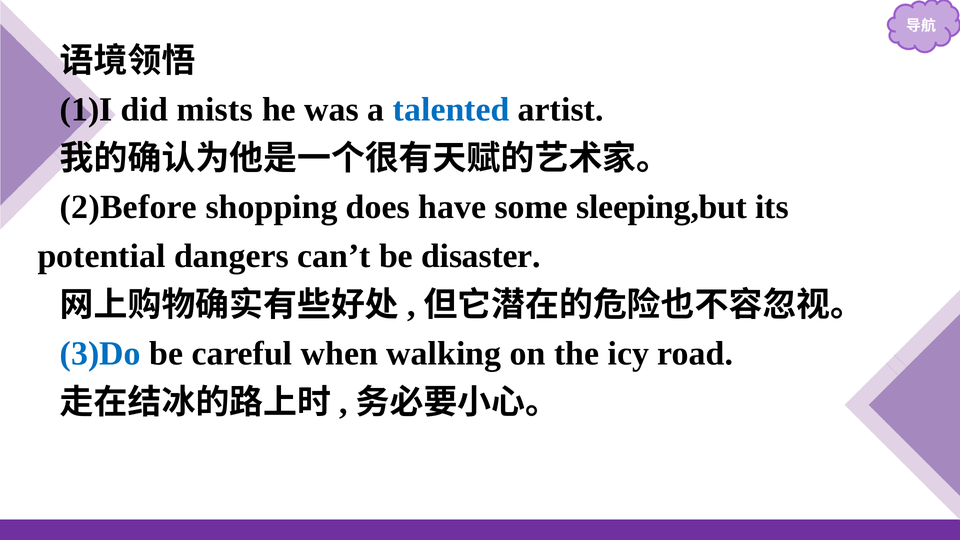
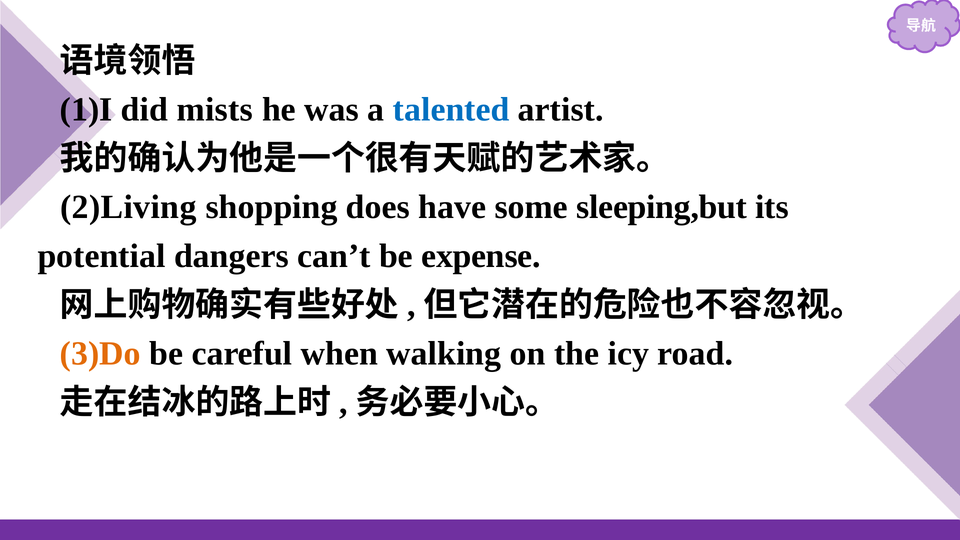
2)Before: 2)Before -> 2)Living (128, 207)
disaster: disaster -> expense (481, 256)
3)Do colour: blue -> orange (100, 354)
